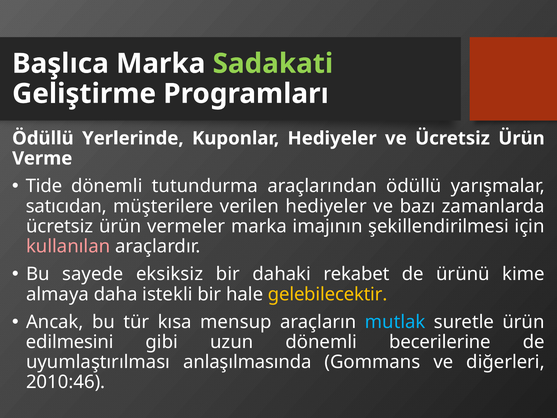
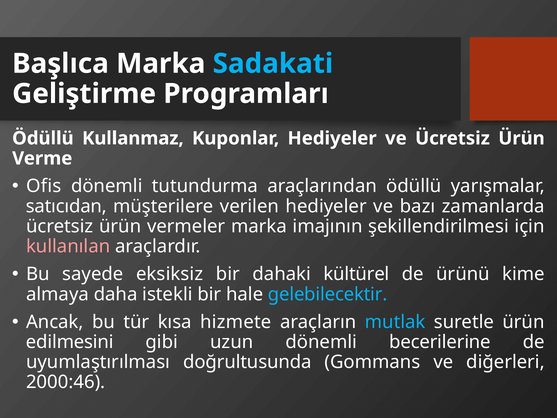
Sadakati colour: light green -> light blue (273, 64)
Yerlerinde: Yerlerinde -> Kullanmaz (133, 138)
Tide: Tide -> Ofis (44, 186)
rekabet: rekabet -> kültürel (356, 274)
gelebilecektir colour: yellow -> light blue (328, 294)
mensup: mensup -> hizmete (236, 322)
anlaşılmasında: anlaşılmasında -> doğrultusunda (247, 362)
2010:46: 2010:46 -> 2000:46 (66, 382)
